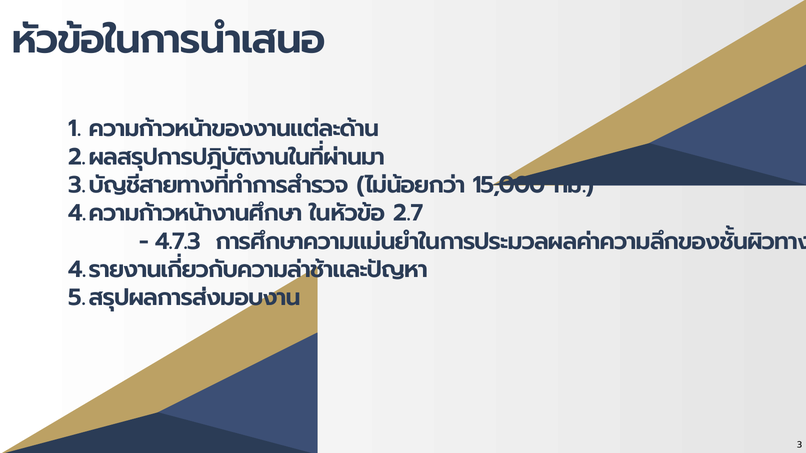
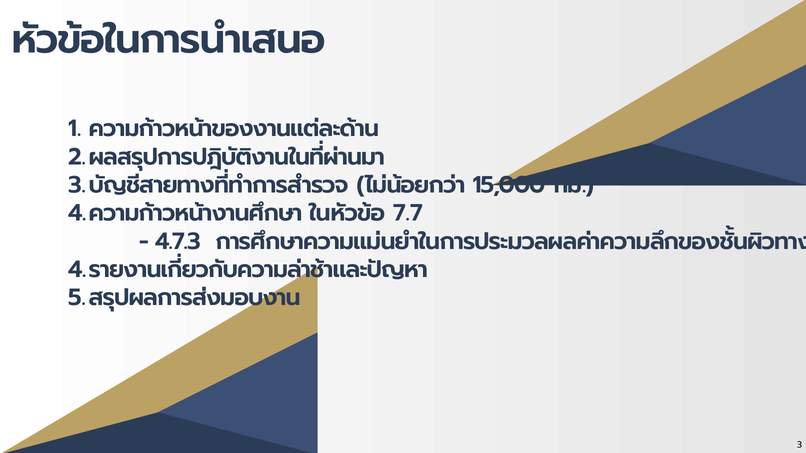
2.7: 2.7 -> 7.7 (408, 213)
